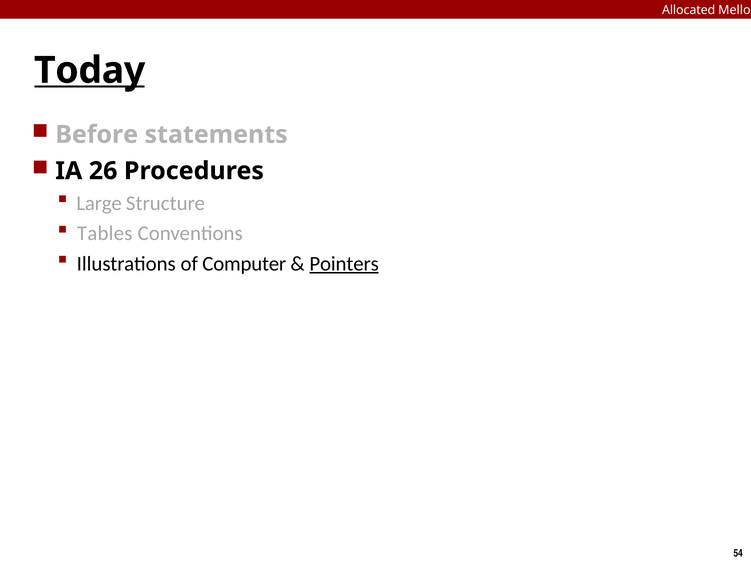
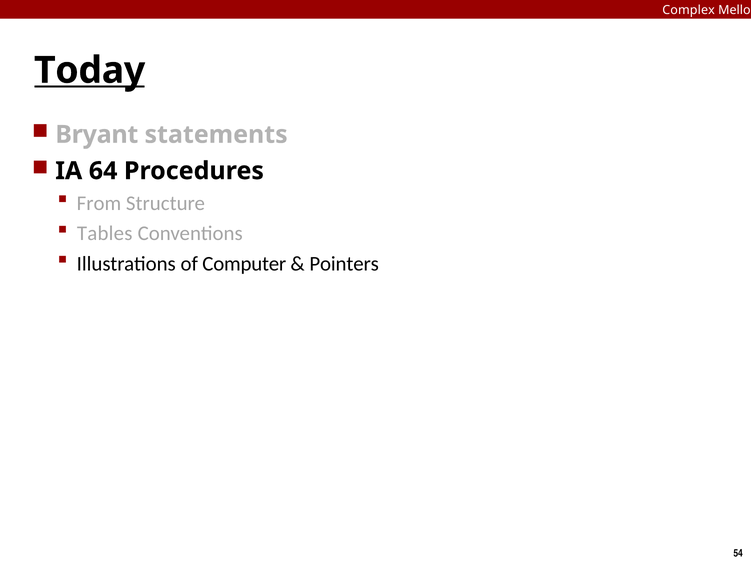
Allocated: Allocated -> Complex (689, 10)
Before: Before -> Bryant (97, 135)
26: 26 -> 64 (103, 171)
Large: Large -> From (99, 203)
Pointers underline: present -> none (344, 264)
